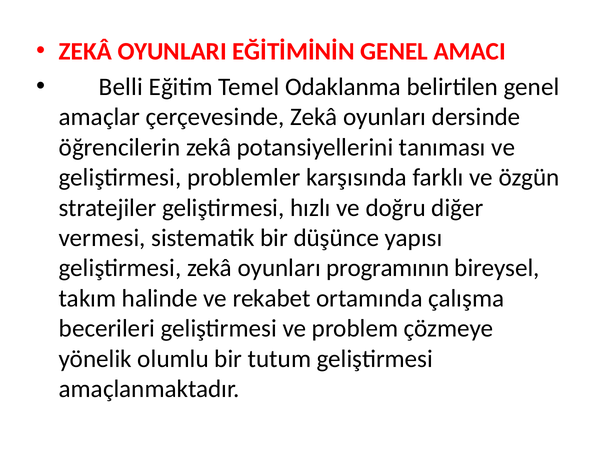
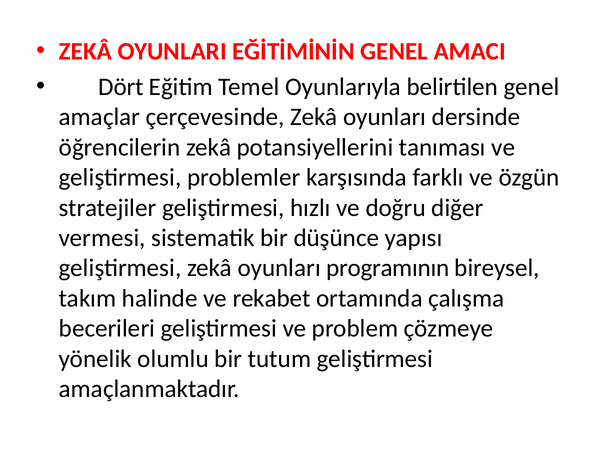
Belli: Belli -> Dört (121, 87)
Odaklanma: Odaklanma -> Oyunlarıyla (343, 87)
